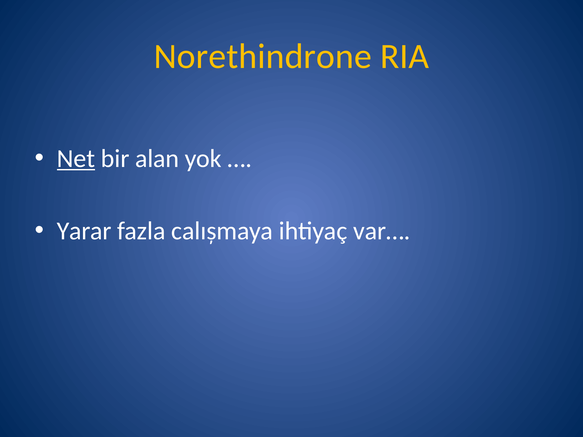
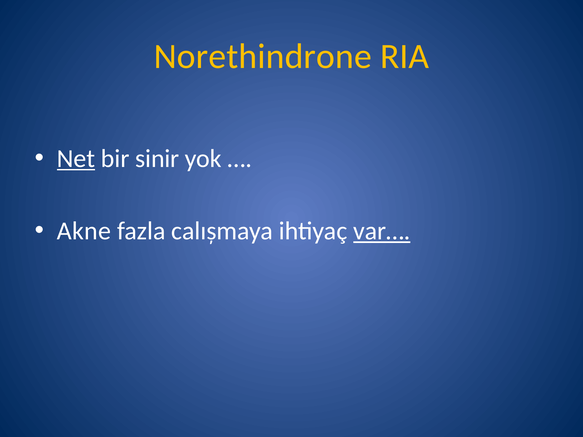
alan: alan -> sinir (157, 159)
Yarar: Yarar -> Akne (84, 231)
var… underline: none -> present (382, 231)
